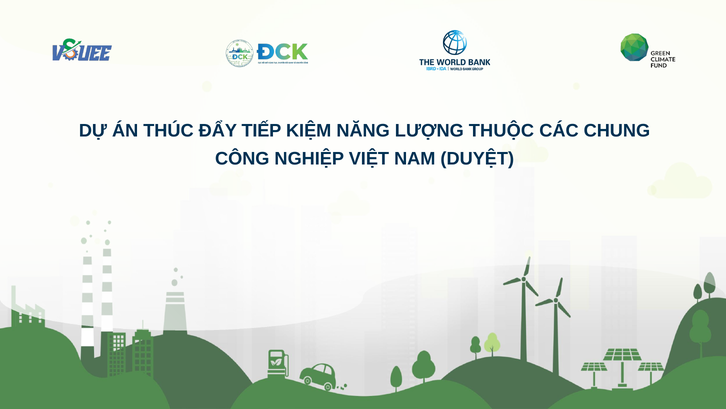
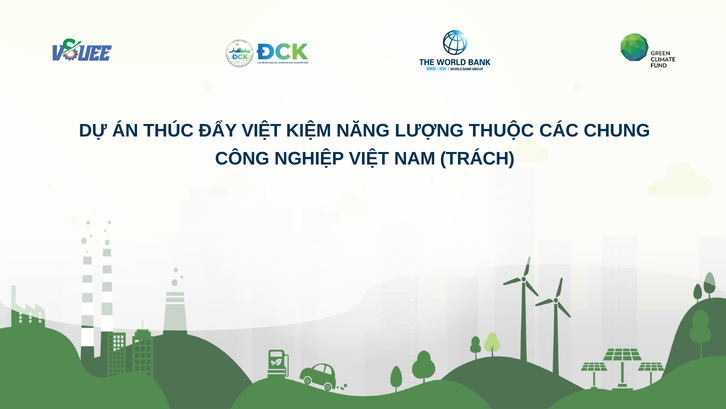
ĐẨY TIẾP: TIẾP -> VIỆT (261, 130)
DUYỆT: DUYỆT -> TRÁCH (477, 159)
